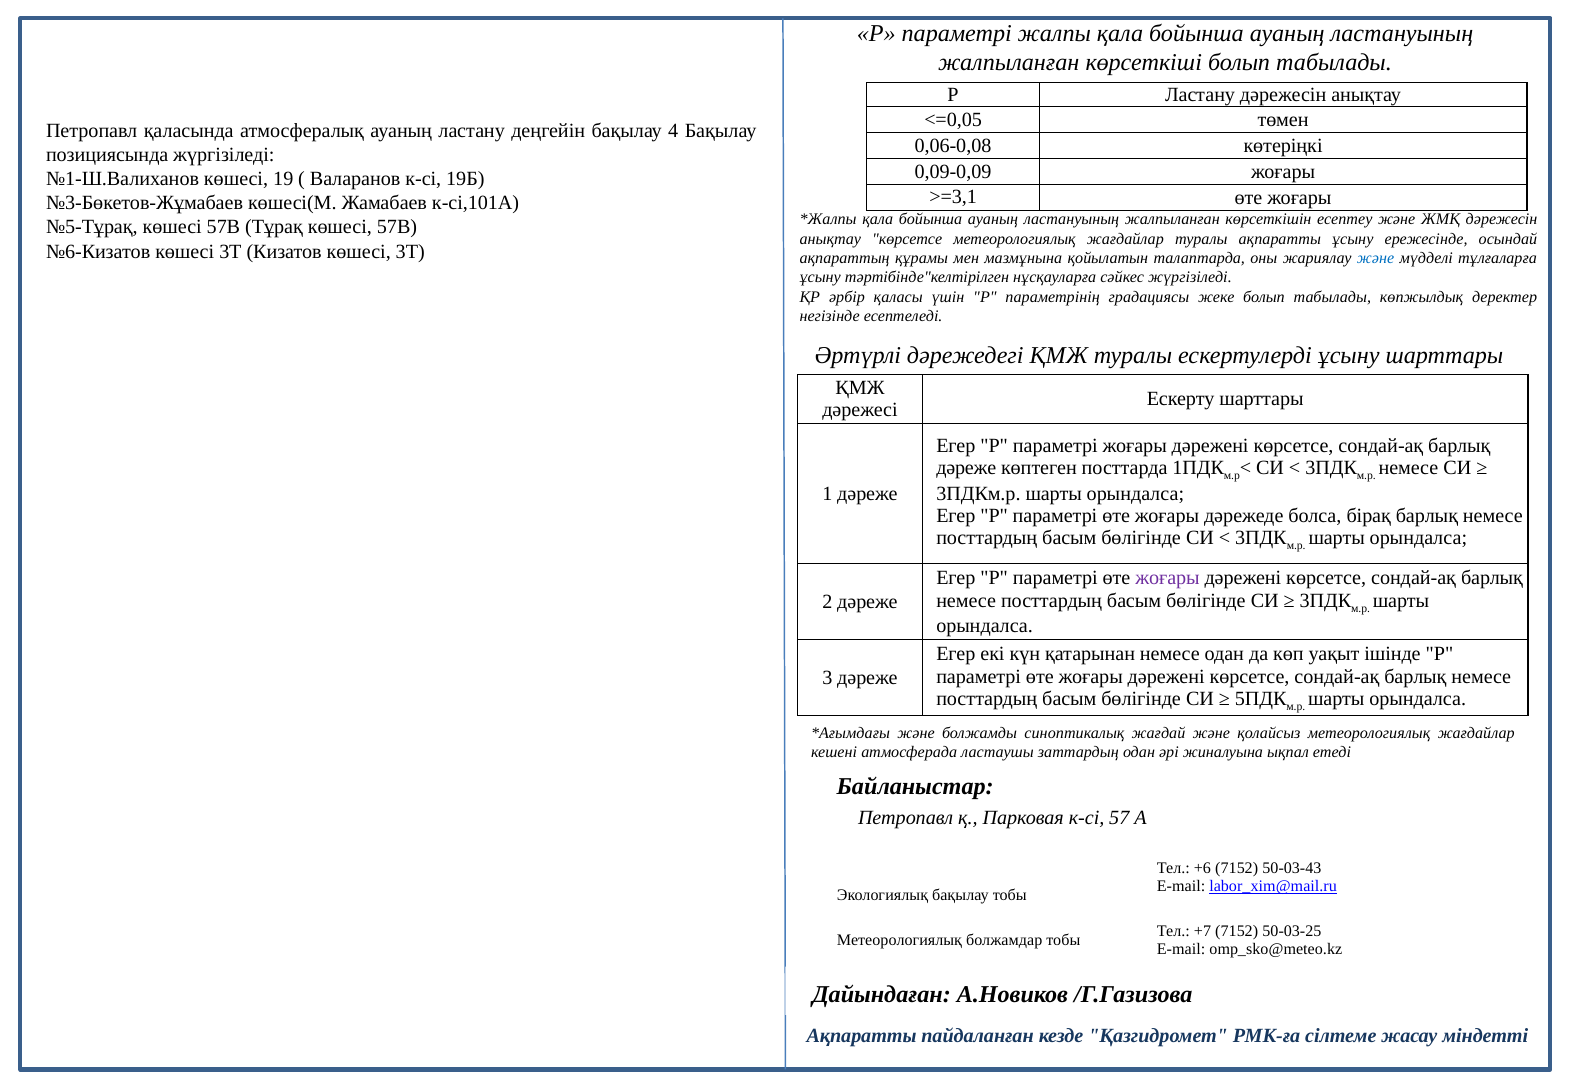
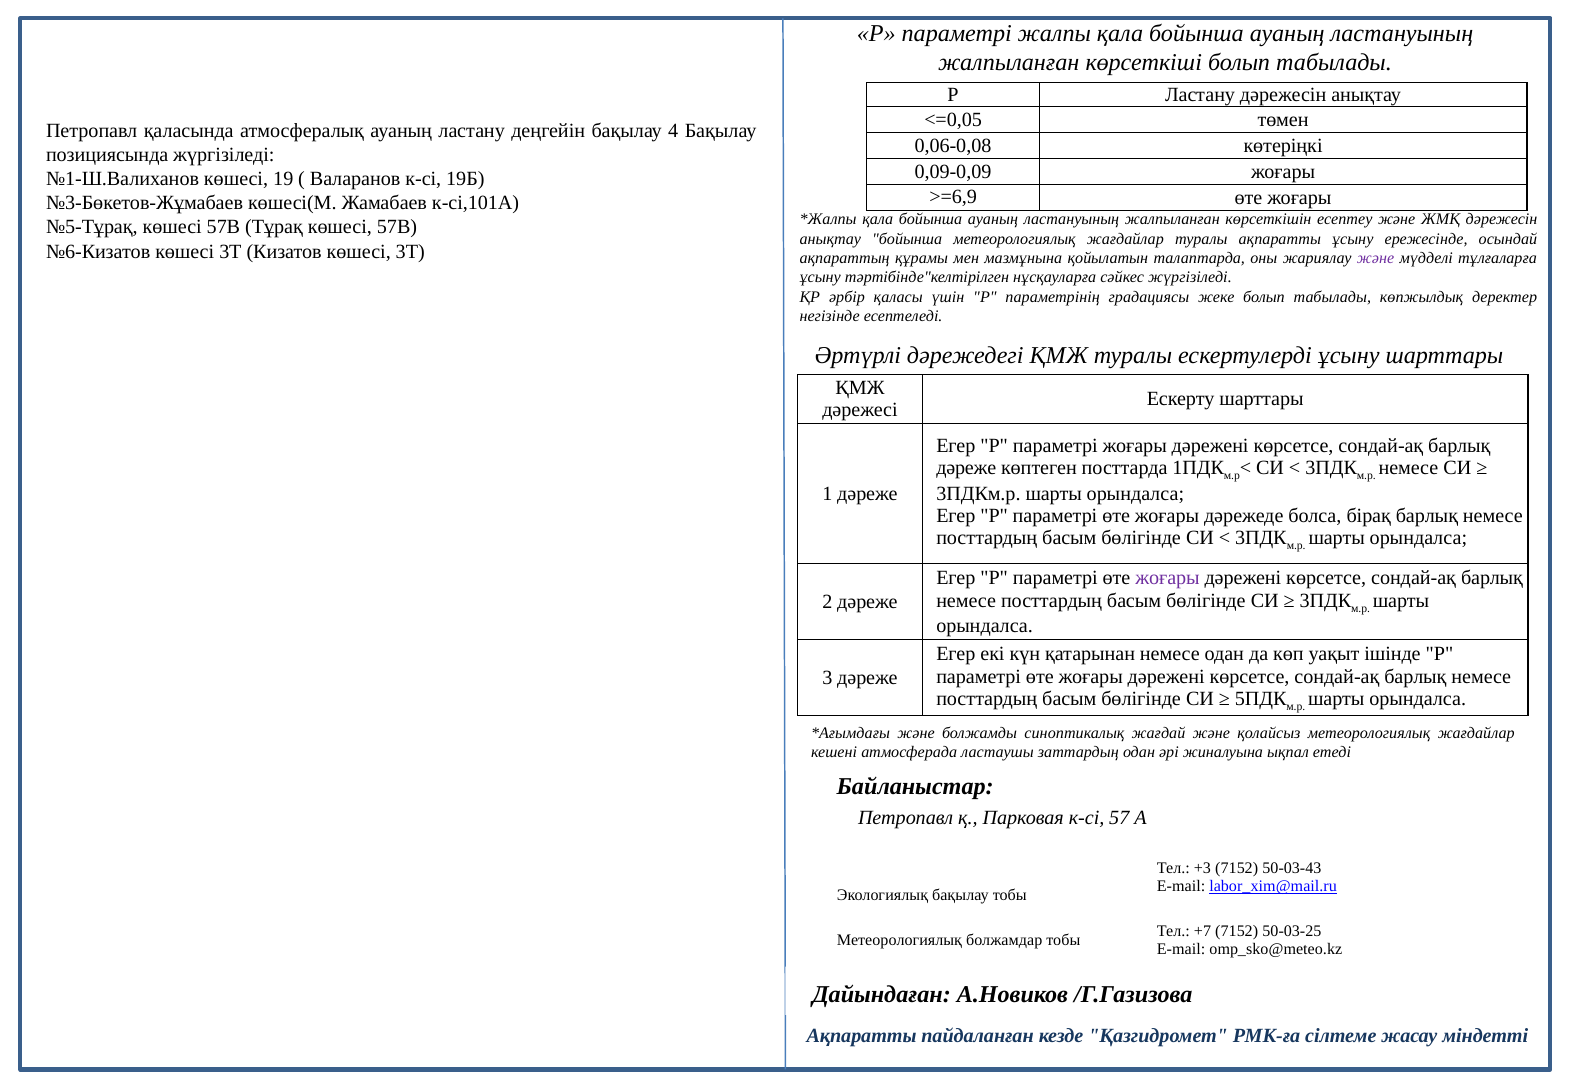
>=3,1: >=3,1 -> >=6,9 (953, 197)
анықтау көрсетсе: көрсетсе -> бойынша (907, 239)
және colour: blue -> purple (1376, 258)
+6: +6 -> +3 (1202, 868)
